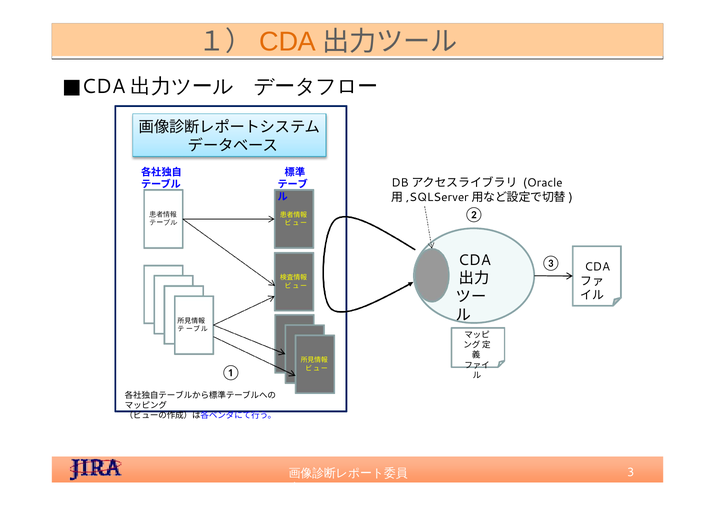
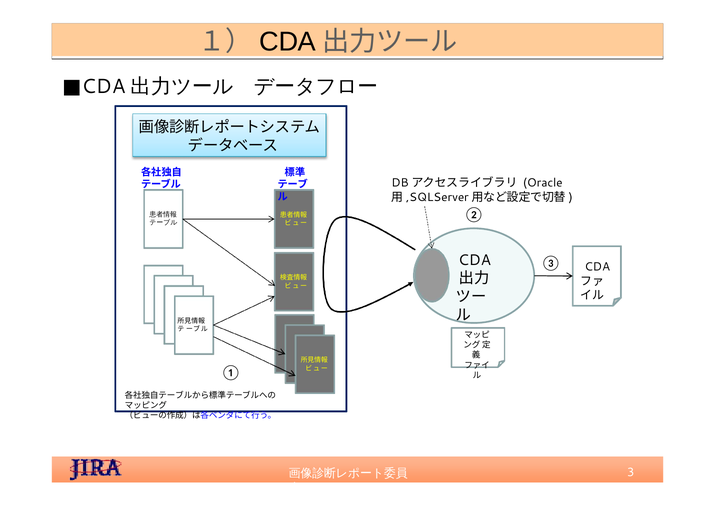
CDA colour: orange -> black (288, 42)
